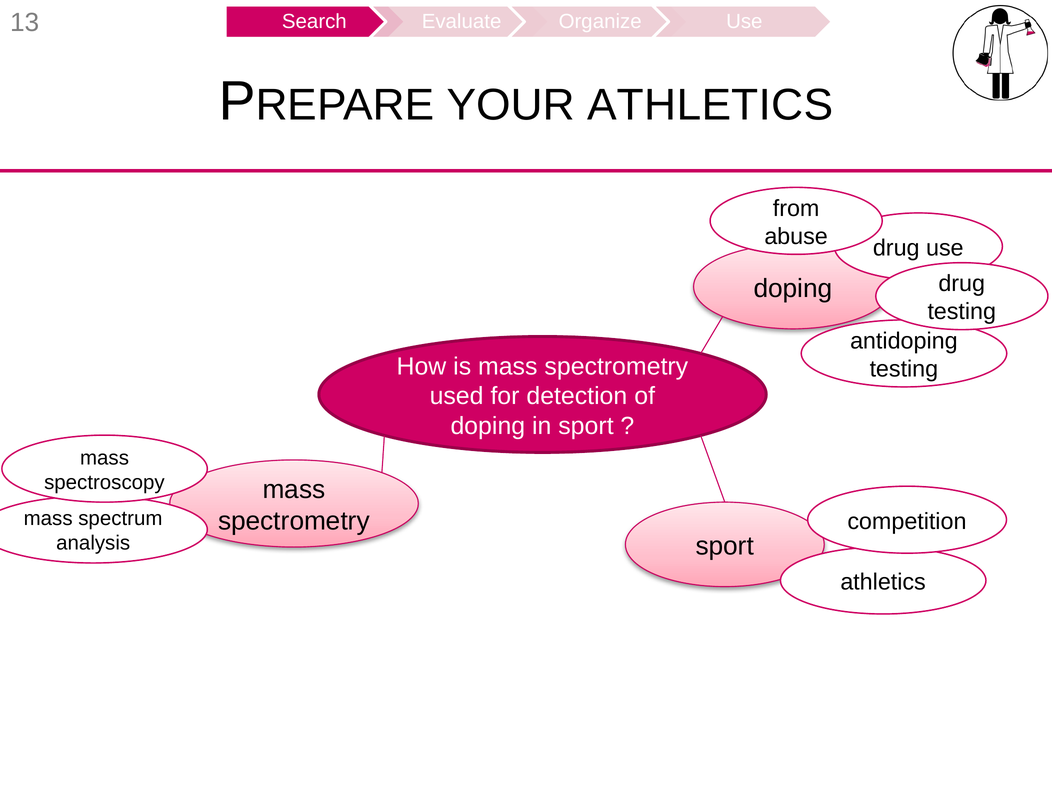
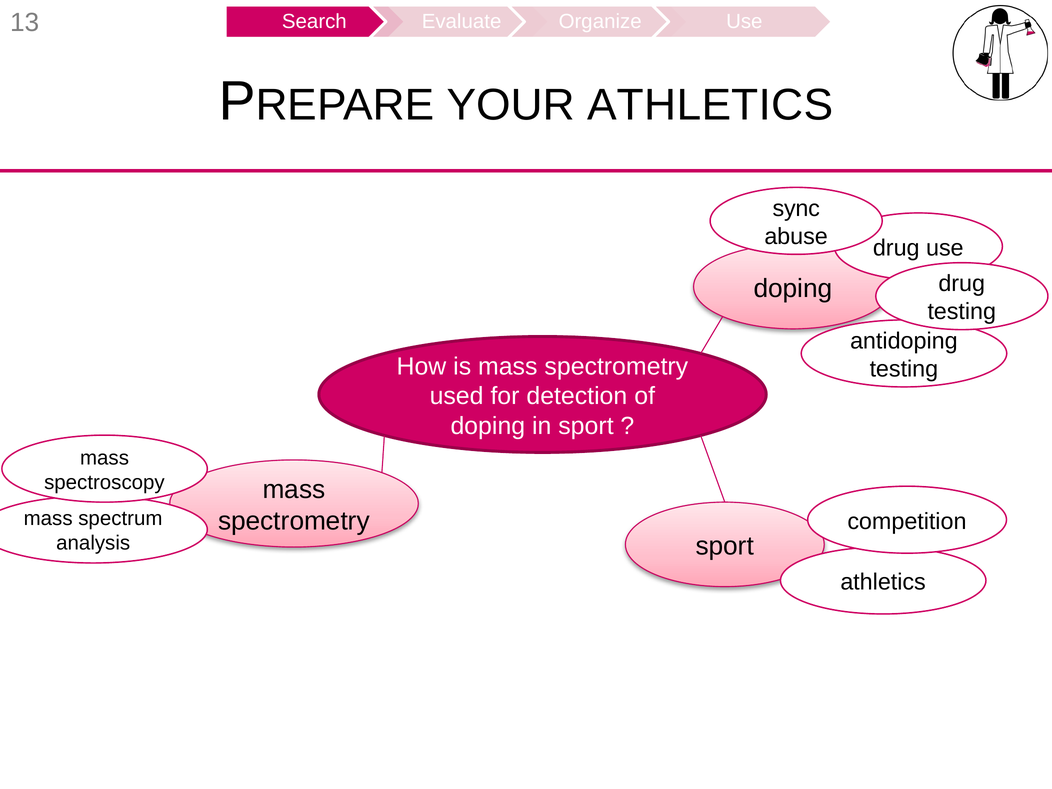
from: from -> sync (796, 208)
